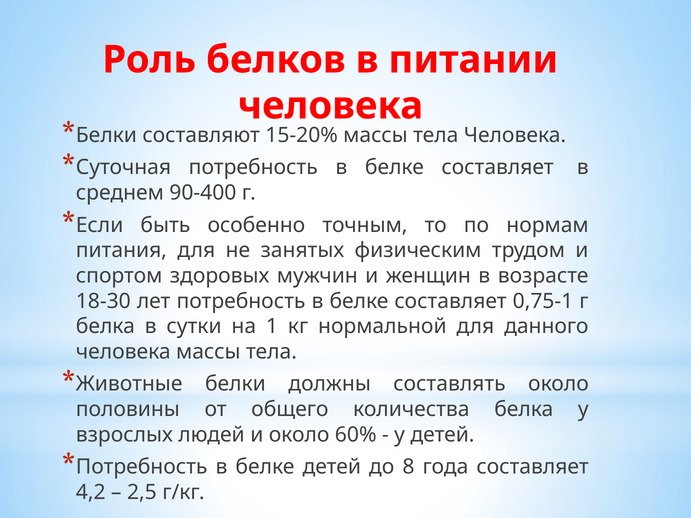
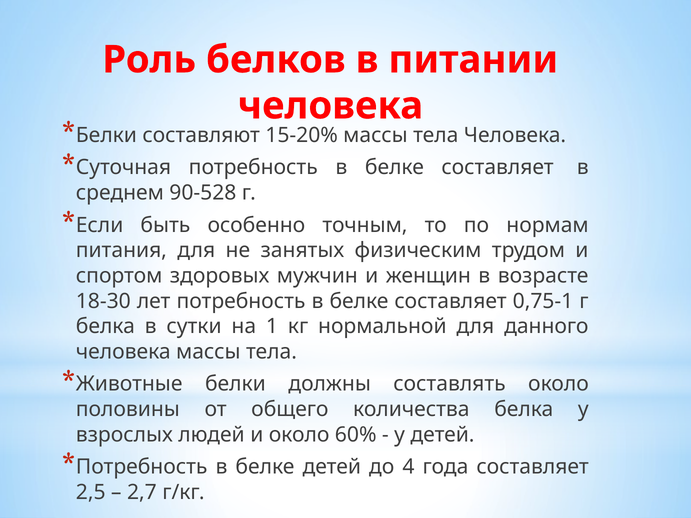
90-400: 90-400 -> 90-528 (203, 193)
8: 8 -> 4 (409, 467)
4,2: 4,2 -> 2,5 (91, 493)
2,5: 2,5 -> 2,7 (142, 493)
